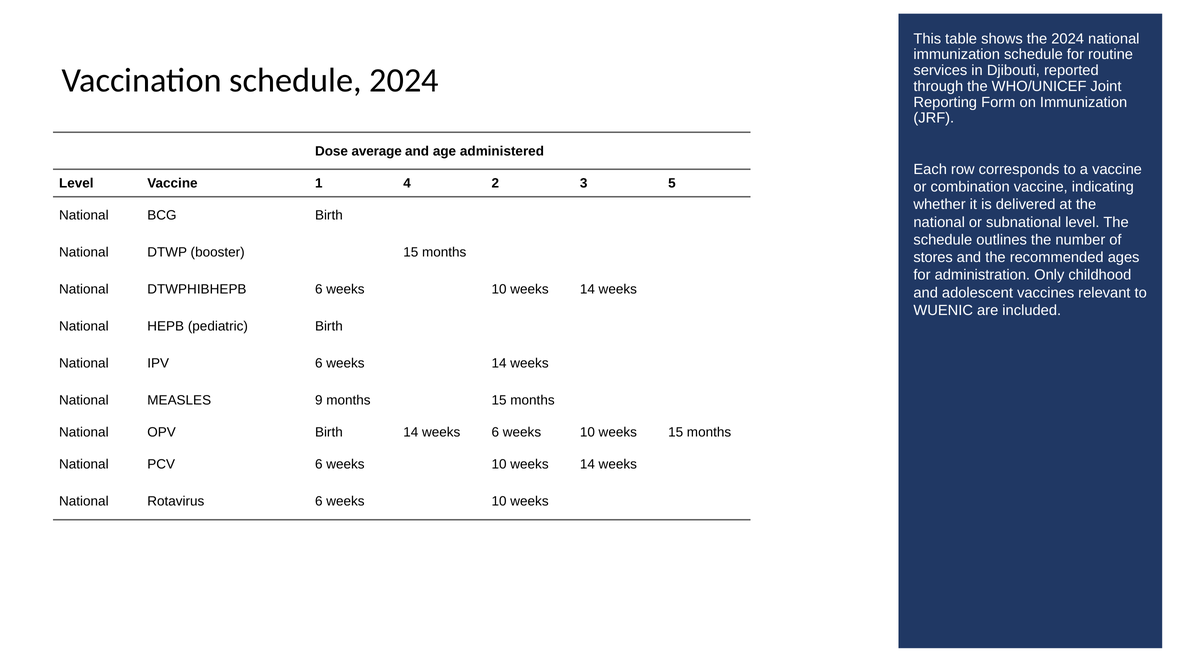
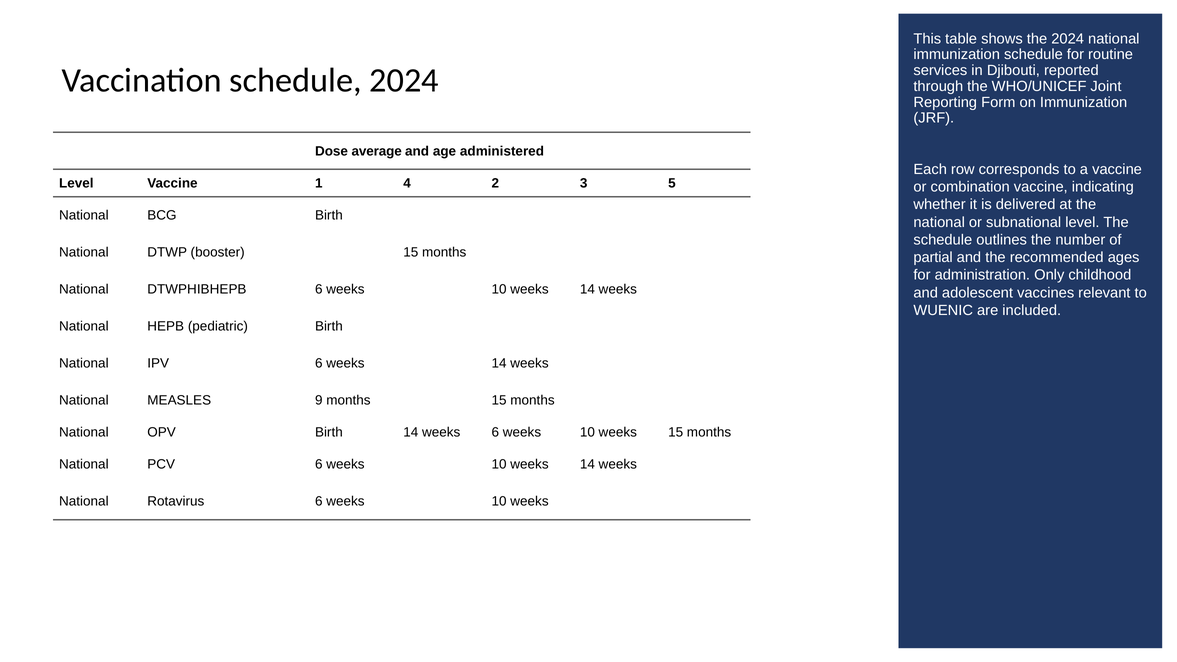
stores: stores -> partial (933, 258)
